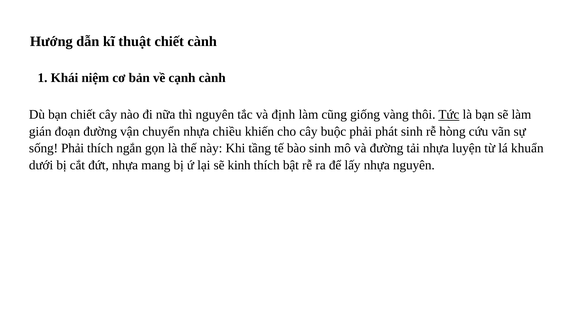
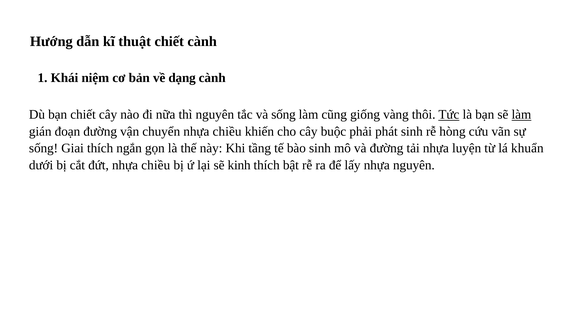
cạnh: cạnh -> dạng (182, 78)
và định: định -> sống (283, 115)
làm underline: none -> present (521, 115)
sống Phải: Phải -> Giai (73, 148)
đứt nhựa mang: mang -> chiều (156, 165)
